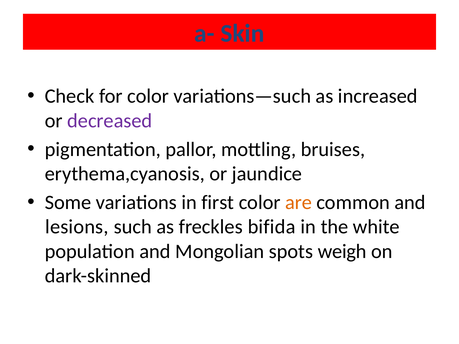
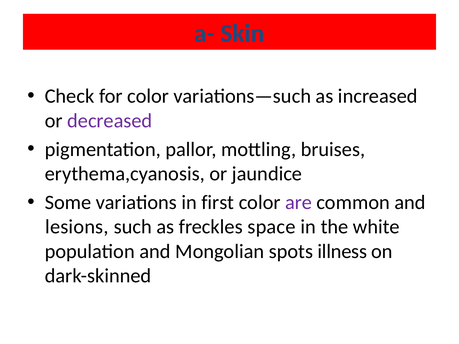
are colour: orange -> purple (299, 202)
bifida: bifida -> space (272, 227)
weigh: weigh -> illness (342, 252)
